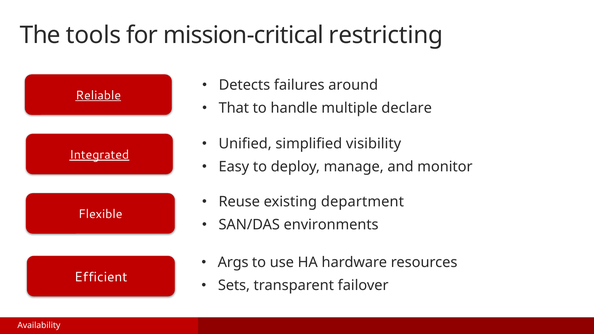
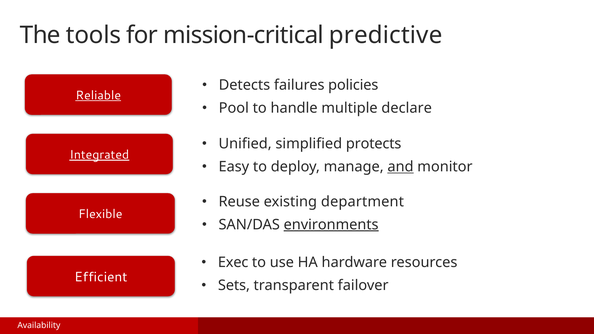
restricting: restricting -> predictive (386, 35)
around: around -> policies (353, 85)
That: That -> Pool (234, 108)
visibility: visibility -> protects (374, 144)
and underline: none -> present (400, 167)
environments underline: none -> present (331, 225)
Args: Args -> Exec (233, 262)
